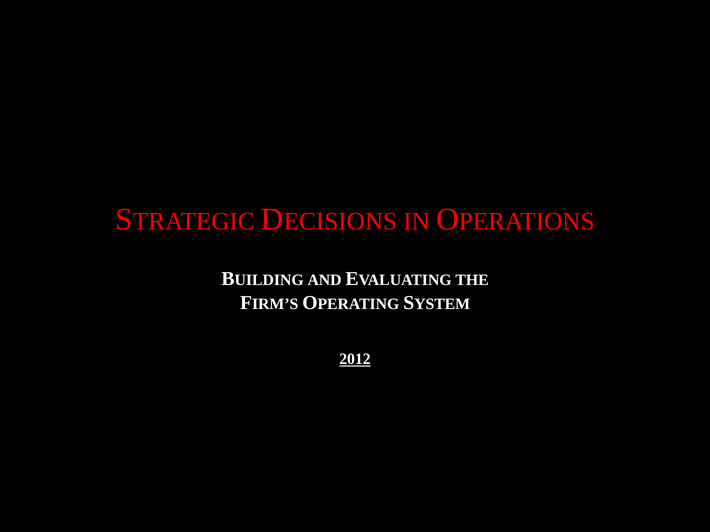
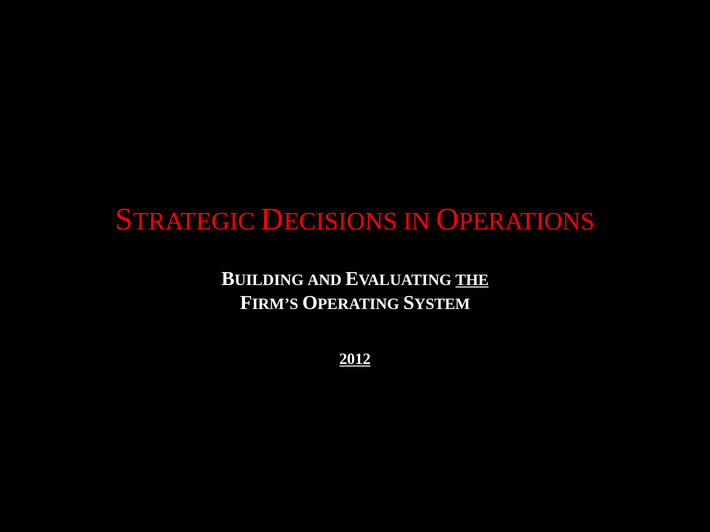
THE underline: none -> present (472, 280)
